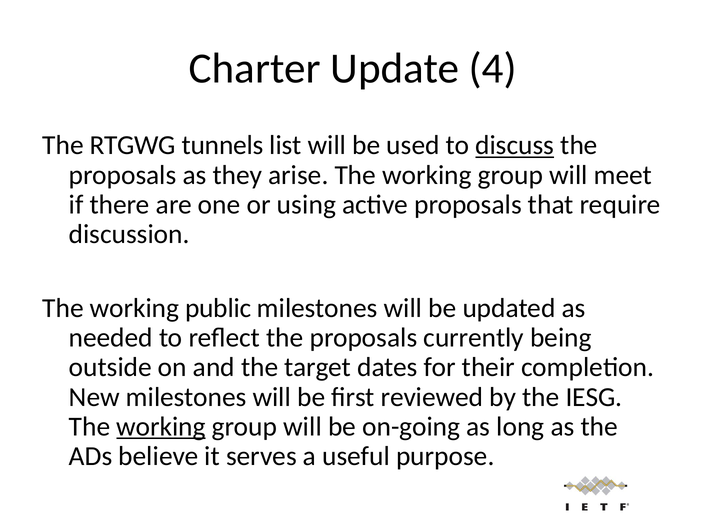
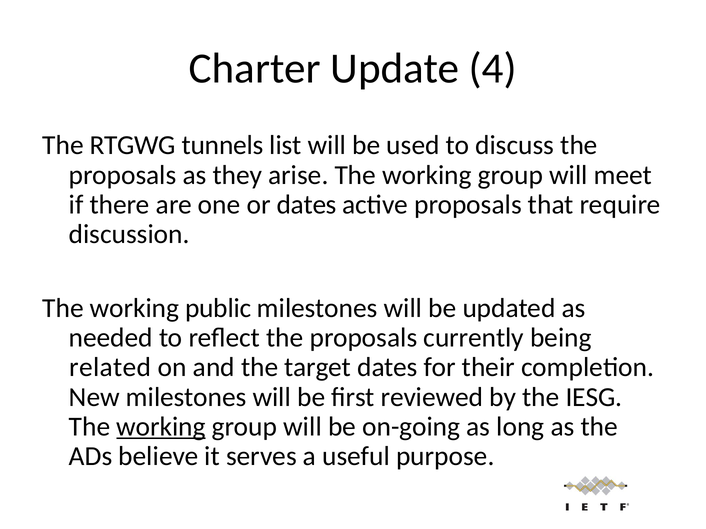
discuss underline: present -> none (515, 145)
or using: using -> dates (307, 205)
outside: outside -> related (110, 368)
